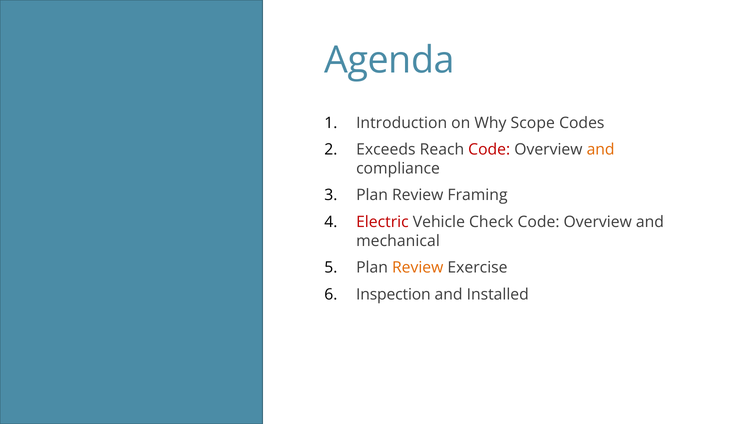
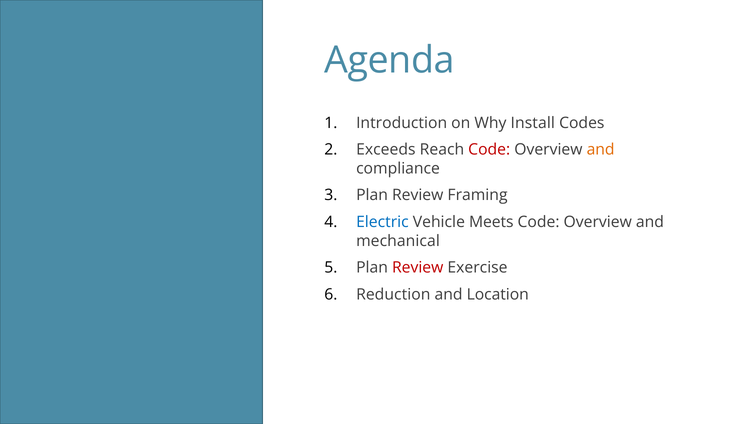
Scope: Scope -> Install (533, 123)
Electric colour: red -> blue (382, 222)
Check: Check -> Meets (491, 222)
Review colour: orange -> red (418, 268)
Inspection: Inspection -> Reduction (393, 294)
Installed: Installed -> Location (498, 294)
